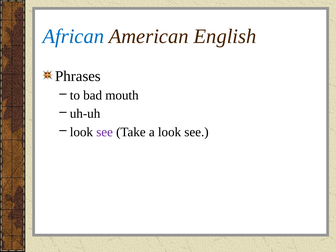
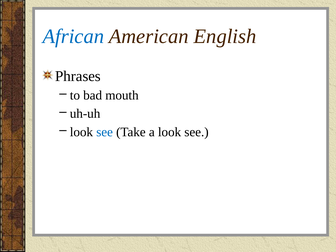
see colour: purple -> blue (105, 132)
